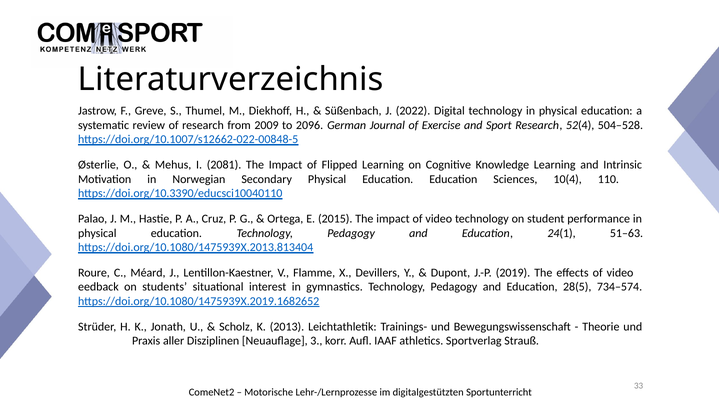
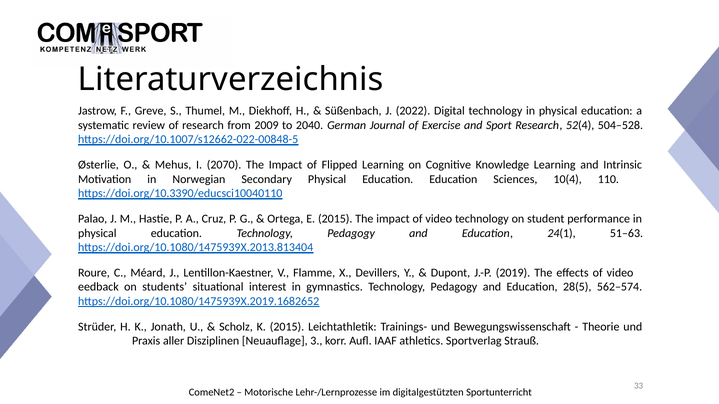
2096: 2096 -> 2040 (310, 125)
2081: 2081 -> 2070 (224, 165)
734–574: 734–574 -> 562–574 (620, 287)
K 2013: 2013 -> 2015 (287, 327)
